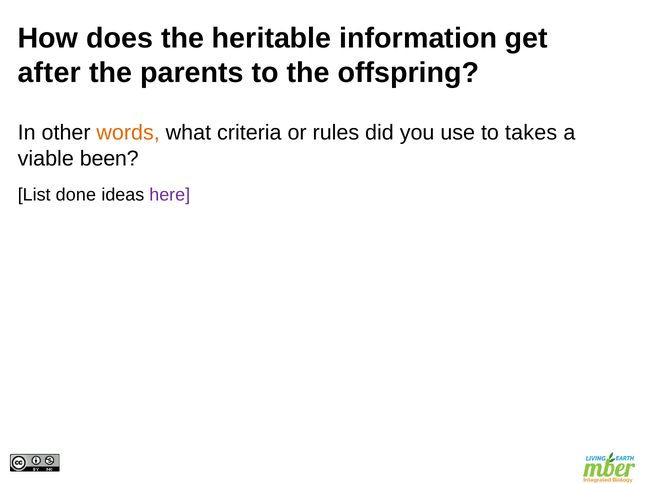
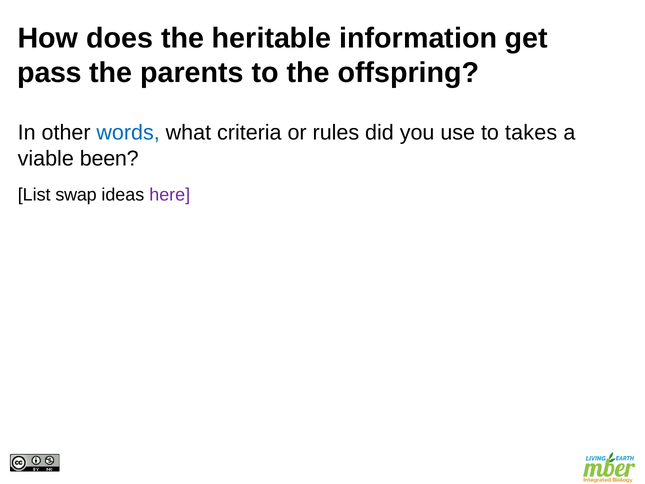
after: after -> pass (50, 73)
words colour: orange -> blue (128, 133)
done: done -> swap (76, 195)
